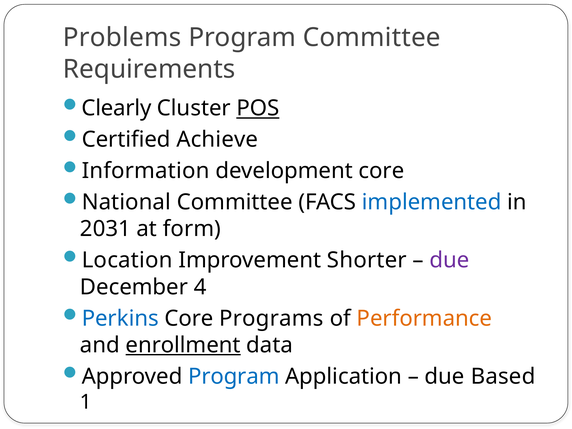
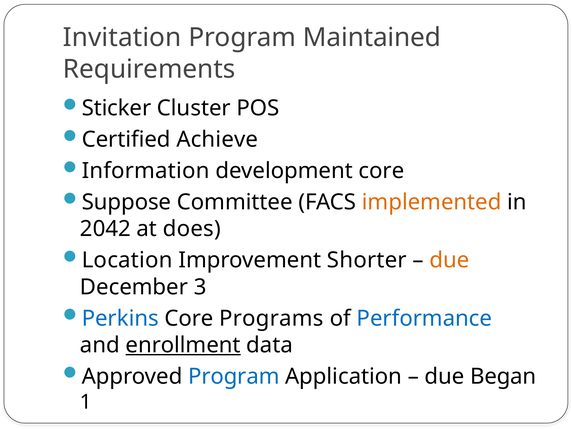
Problems: Problems -> Invitation (122, 38)
Program Committee: Committee -> Maintained (372, 38)
Clearly: Clearly -> Sticker (116, 108)
POS underline: present -> none (258, 108)
National: National -> Suppose (126, 202)
implemented colour: blue -> orange (432, 202)
2031: 2031 -> 2042 (105, 229)
form: form -> does (192, 229)
due colour: purple -> orange (449, 260)
4: 4 -> 3 (200, 287)
Performance colour: orange -> blue (424, 318)
Based: Based -> Began (503, 376)
